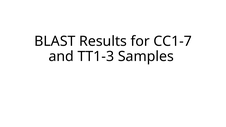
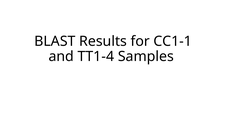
CC1-7: CC1-7 -> CC1-1 (173, 41)
TT1-3: TT1-3 -> TT1-4 (96, 56)
